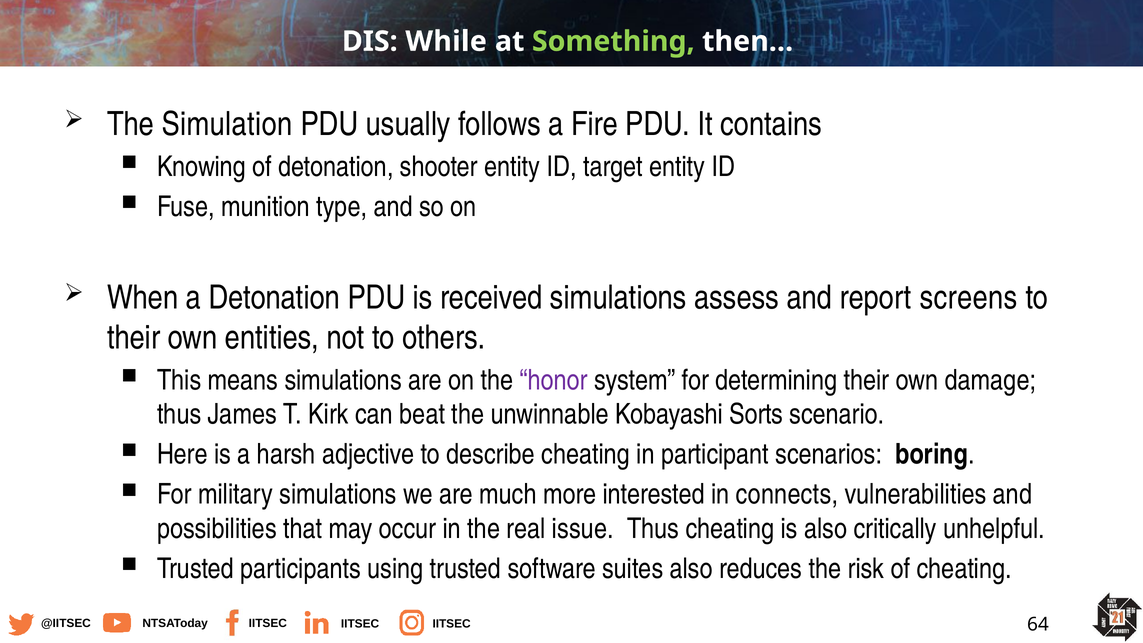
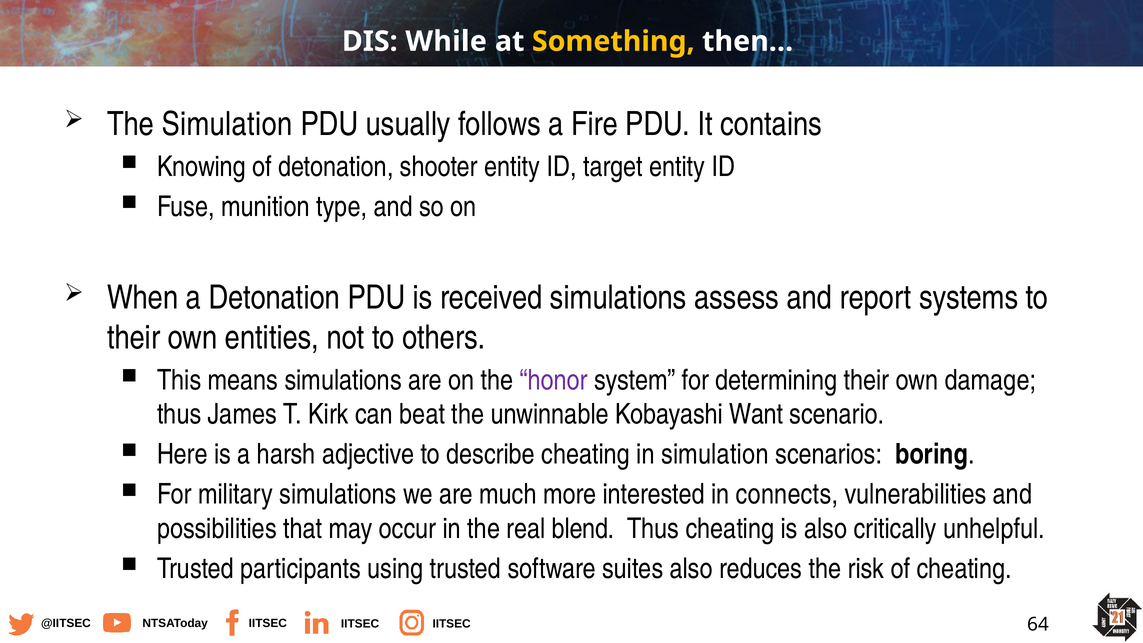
Something colour: light green -> yellow (613, 41)
screens: screens -> systems (969, 298)
Sorts: Sorts -> Want (756, 414)
in participant: participant -> simulation (715, 454)
issue: issue -> blend (583, 529)
